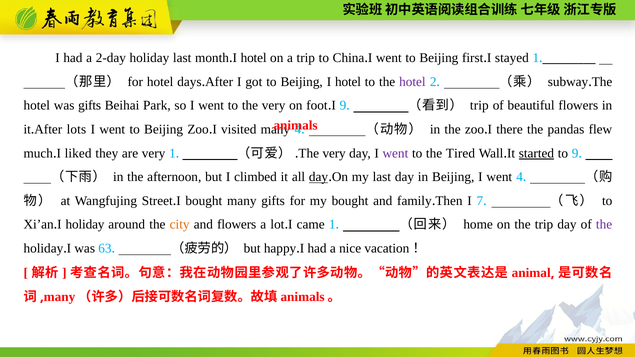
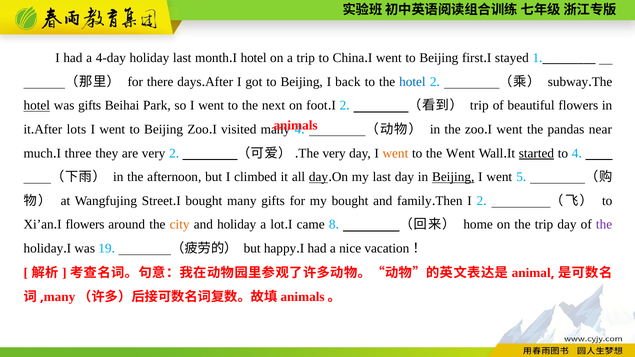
2-day: 2-day -> 4-day (111, 58)
for hotel: hotel -> there (160, 82)
Beijing I hotel: hotel -> back (348, 82)
hotel colour: purple -> blue (412, 82)
hotel underline: none -> present (37, 106)
to the very: very -> next (274, 106)
9: 9 -> 2 (343, 106)
there: there -> went (509, 130)
flew: flew -> near (600, 130)
liked: liked -> three (78, 153)
very 1: 1 -> 2 (172, 153)
went colour: purple -> orange (395, 153)
the Tired: Tired -> Went (461, 153)
to 9: 9 -> 4 (575, 153)
Beijing underline: none -> present (453, 177)
went 4: 4 -> 5 (520, 177)
7: 7 -> 2 (480, 201)
I holiday: holiday -> flowers (85, 225)
and flowers: flowers -> holiday (237, 225)
came 1: 1 -> 8 (332, 225)
63: 63 -> 19 (105, 249)
